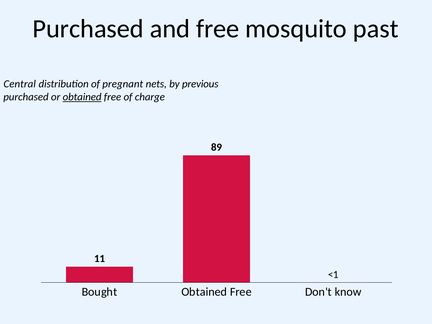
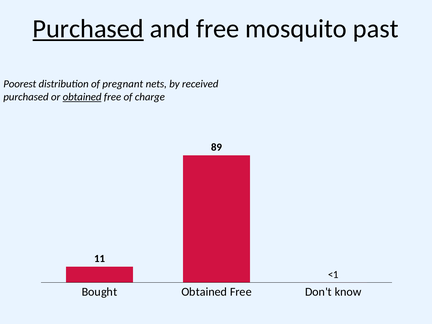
Purchased underline: none -> present (88, 29)
Central: Central -> Poorest (20, 84)
previous: previous -> received (200, 84)
